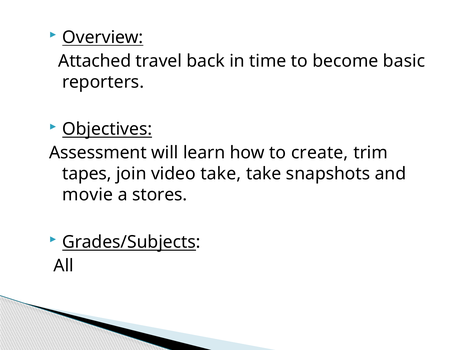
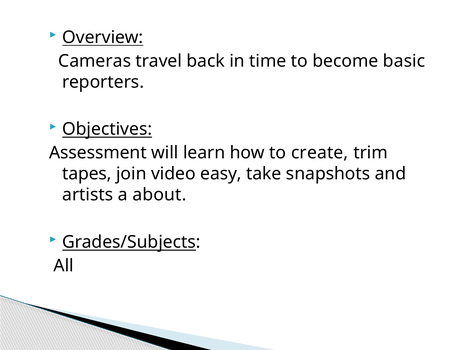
Attached: Attached -> Cameras (95, 61)
video take: take -> easy (221, 174)
movie: movie -> artists (88, 195)
stores: stores -> about (160, 195)
